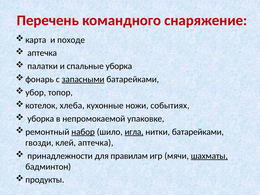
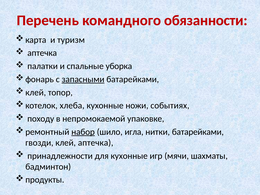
снаряжение: снаряжение -> обязанности (206, 20)
походе: походе -> туризм (71, 40)
убор: убор -> клей (36, 92)
уборка: уборка -> походу (41, 119)
игла underline: present -> none (134, 132)
для правилам: правилам -> кухонные (129, 156)
шахматы underline: present -> none (209, 156)
